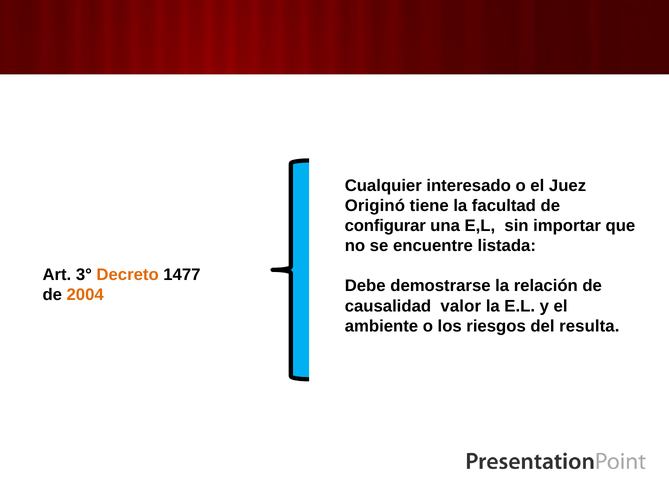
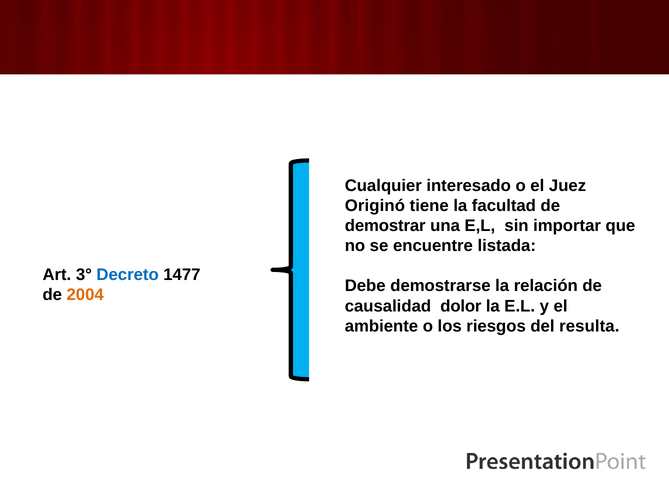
configurar: configurar -> demostrar (385, 226)
Decreto colour: orange -> blue (128, 275)
valor: valor -> dolor (461, 306)
